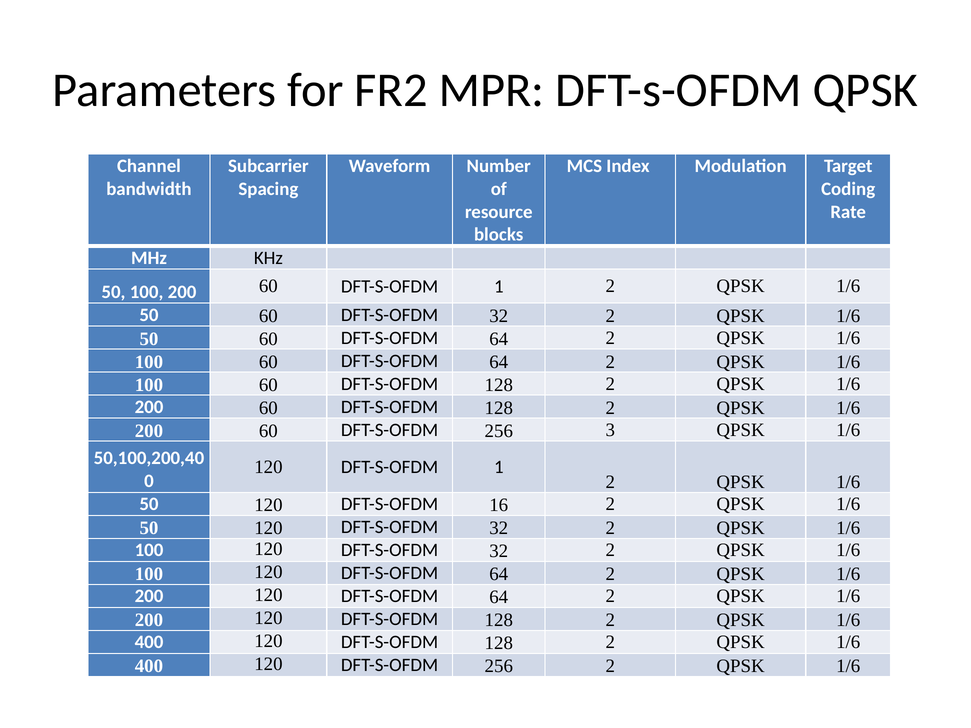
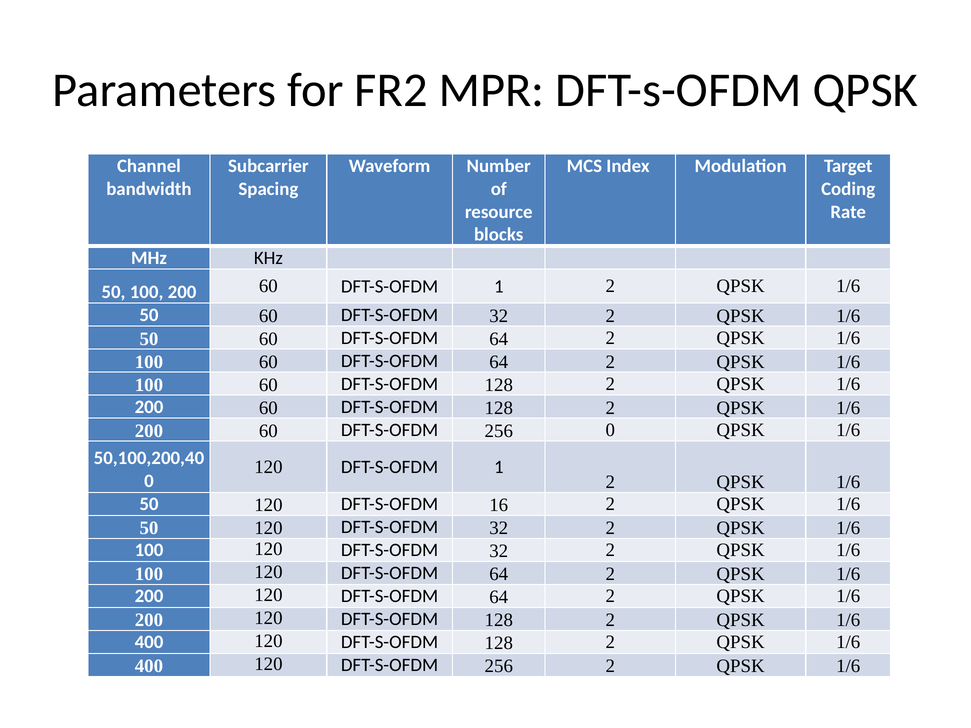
256 3: 3 -> 0 (610, 430)
